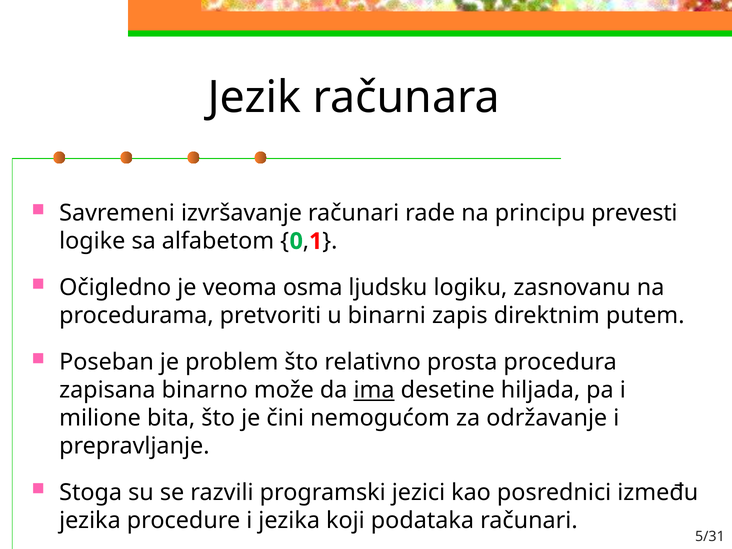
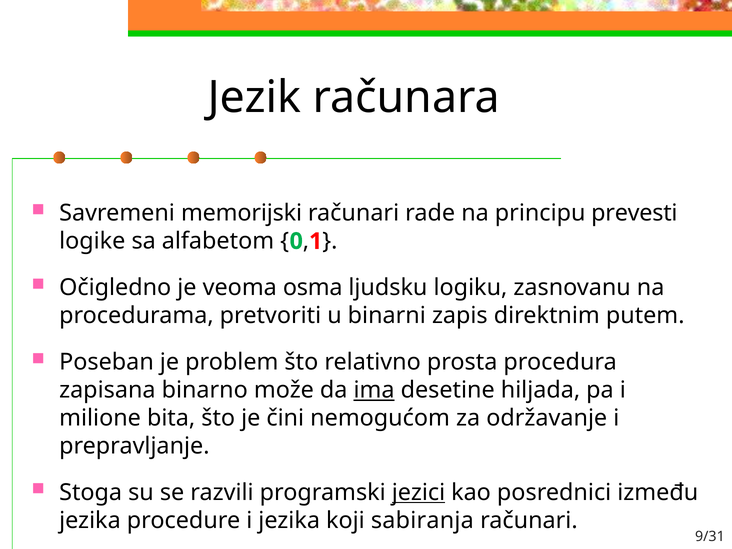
izvršavanje: izvršavanje -> memorijski (242, 213)
jezici underline: none -> present (418, 492)
podataka: podataka -> sabiranja (422, 520)
5/31: 5/31 -> 9/31 (710, 537)
